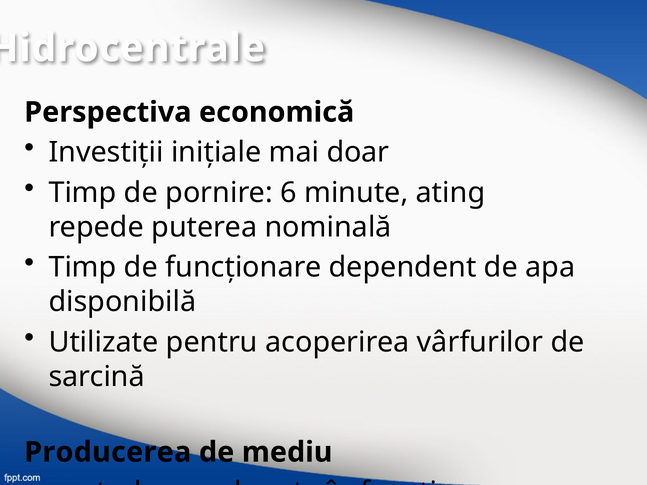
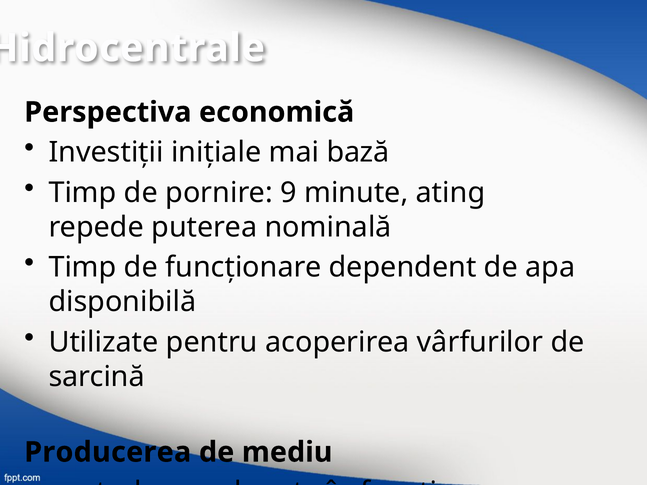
doar: doar -> bază (358, 153)
6: 6 -> 9 (289, 193)
